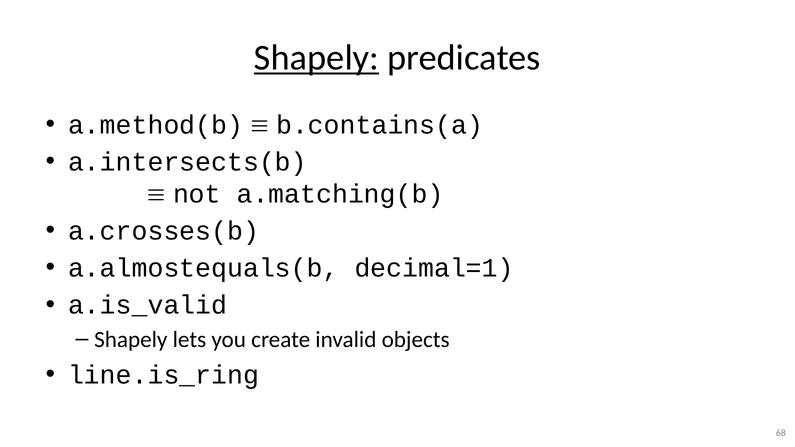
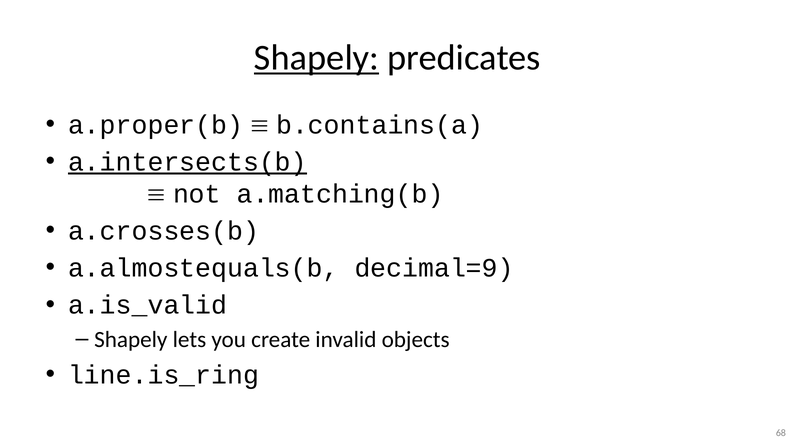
a.method(b: a.method(b -> a.proper(b (156, 125)
a.intersects(b underline: none -> present (187, 162)
decimal=1: decimal=1 -> decimal=9 (434, 268)
